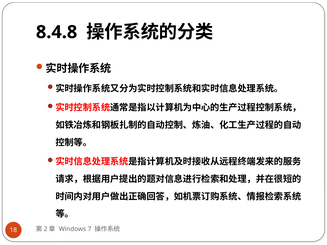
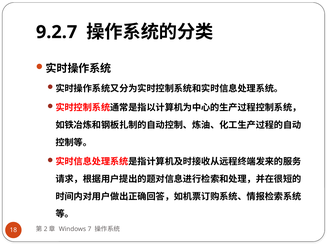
8.4.8: 8.4.8 -> 9.2.7 (57, 32)
